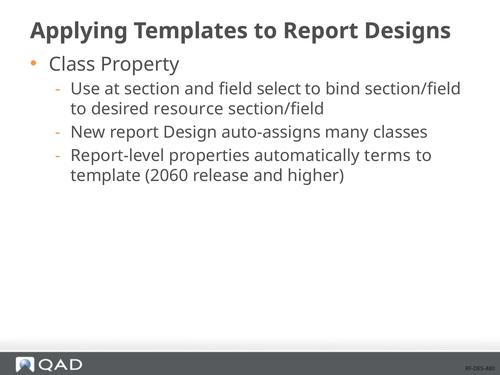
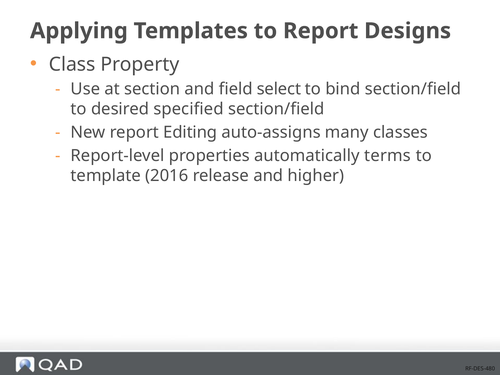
resource: resource -> specified (189, 109)
Design: Design -> Editing (190, 132)
2060: 2060 -> 2016 (167, 176)
